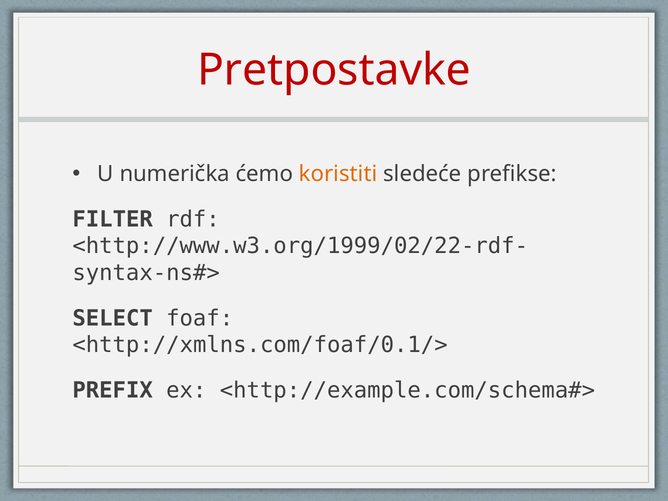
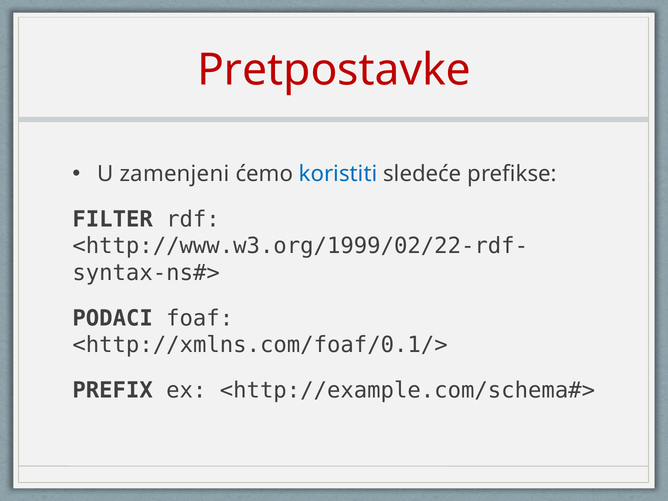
numerička: numerička -> zamenjeni (175, 174)
koristiti colour: orange -> blue (338, 174)
SELECT: SELECT -> PODACI (113, 318)
